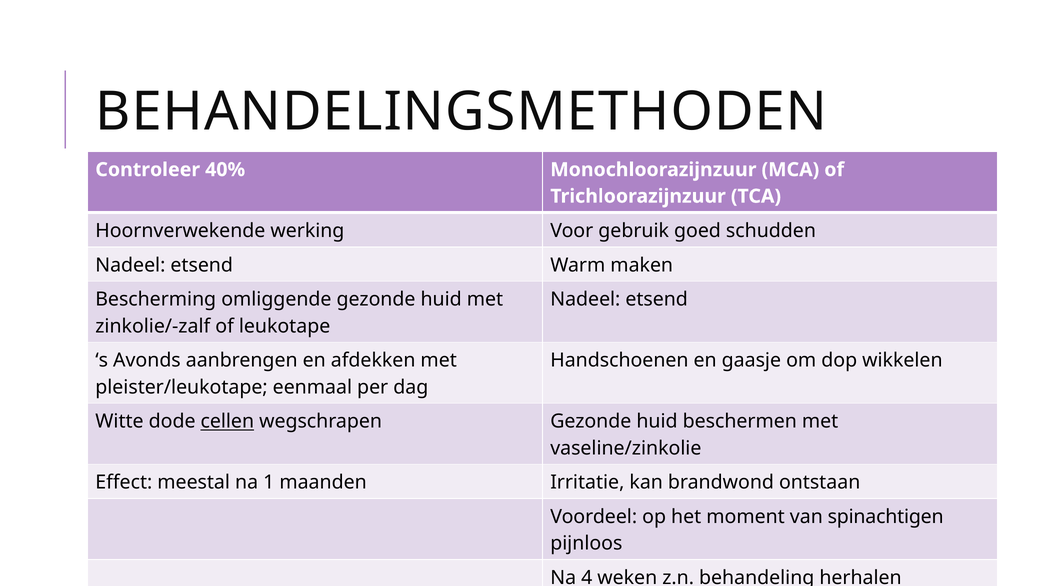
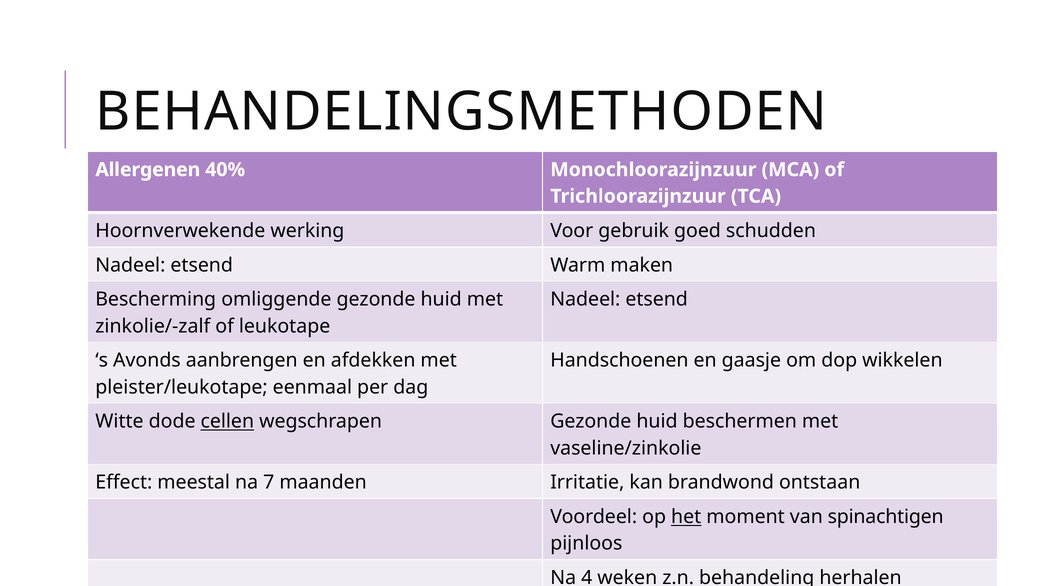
Controleer: Controleer -> Allergenen (148, 170)
1: 1 -> 7 (269, 483)
het underline: none -> present (686, 517)
